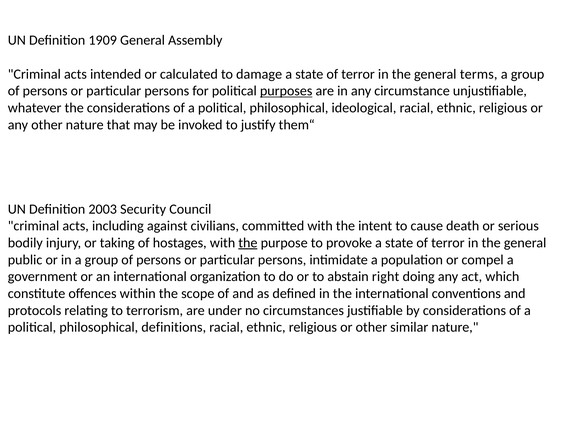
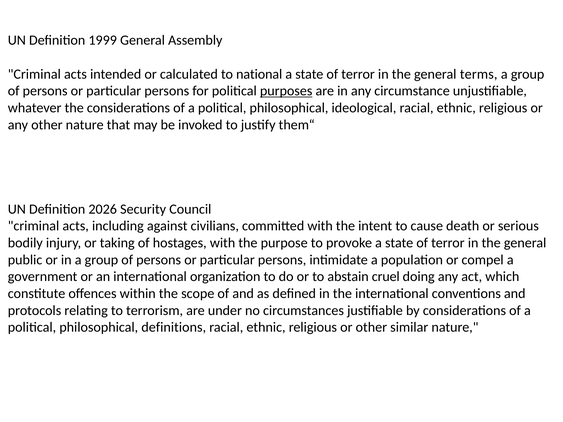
1909: 1909 -> 1999 (103, 40)
damage: damage -> national (259, 74)
2003: 2003 -> 2026 (103, 209)
the underline: present -> none (248, 243)
right: right -> cruel (386, 277)
